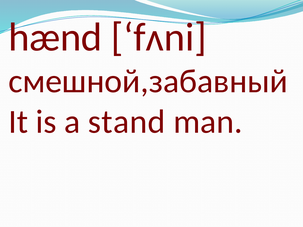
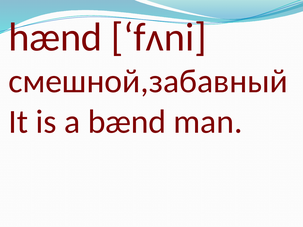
stand: stand -> bænd (127, 122)
